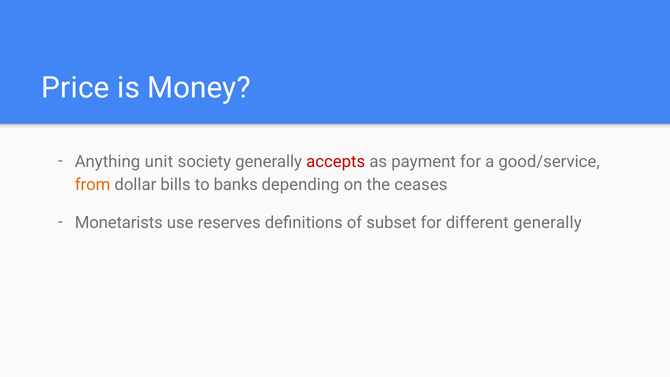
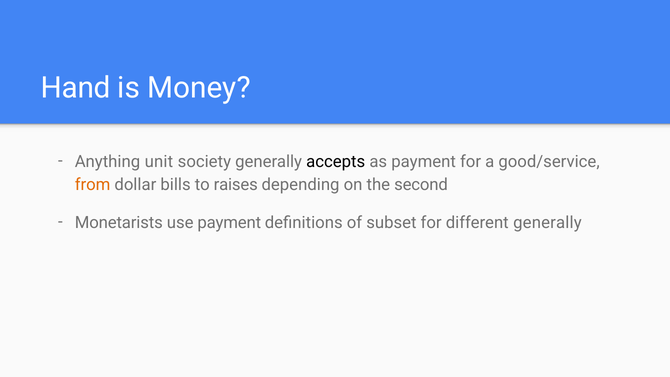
Price: Price -> Hand (76, 88)
accepts colour: red -> black (336, 162)
banks: banks -> raises (236, 185)
ceases: ceases -> second (421, 185)
use reserves: reserves -> payment (229, 223)
